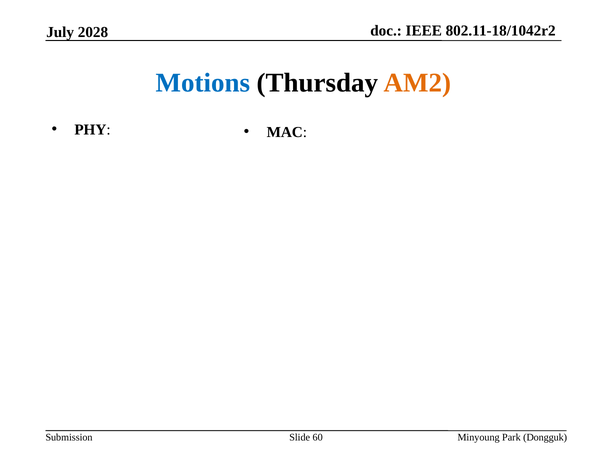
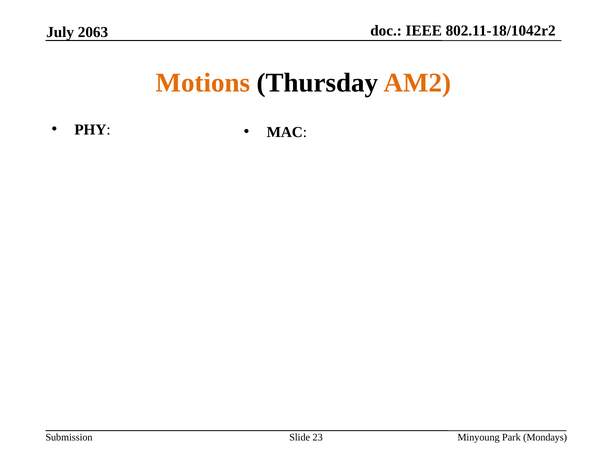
2028: 2028 -> 2063 (93, 32)
Motions colour: blue -> orange (203, 83)
60: 60 -> 23 (318, 437)
Dongguk: Dongguk -> Mondays (545, 437)
